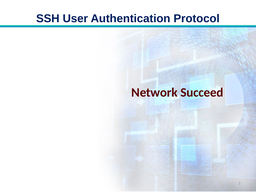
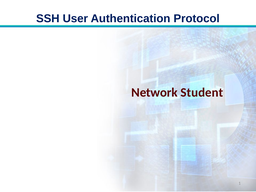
Succeed: Succeed -> Student (202, 92)
